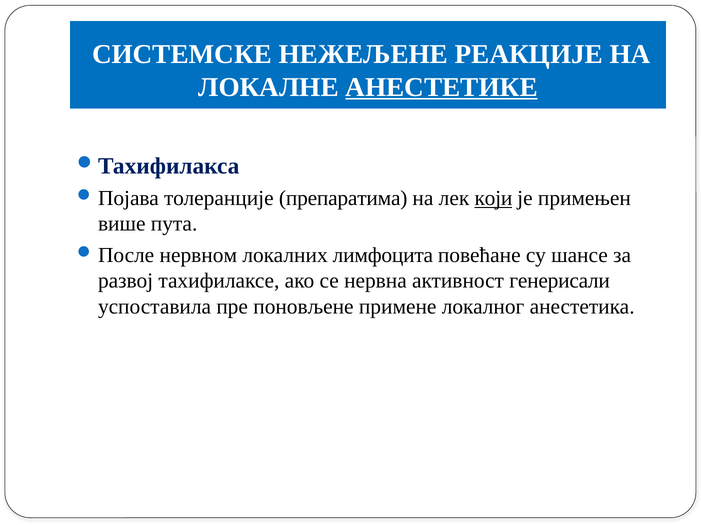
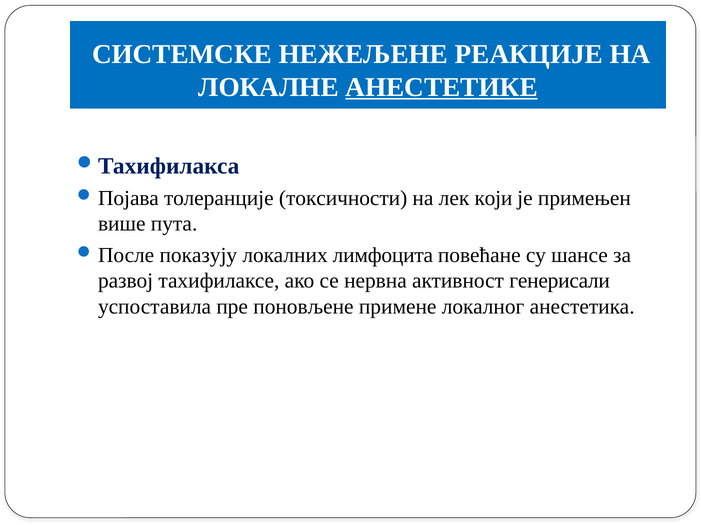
препаратима: препаратима -> токсичности (343, 199)
који underline: present -> none (493, 199)
нервном: нервном -> показују (198, 256)
